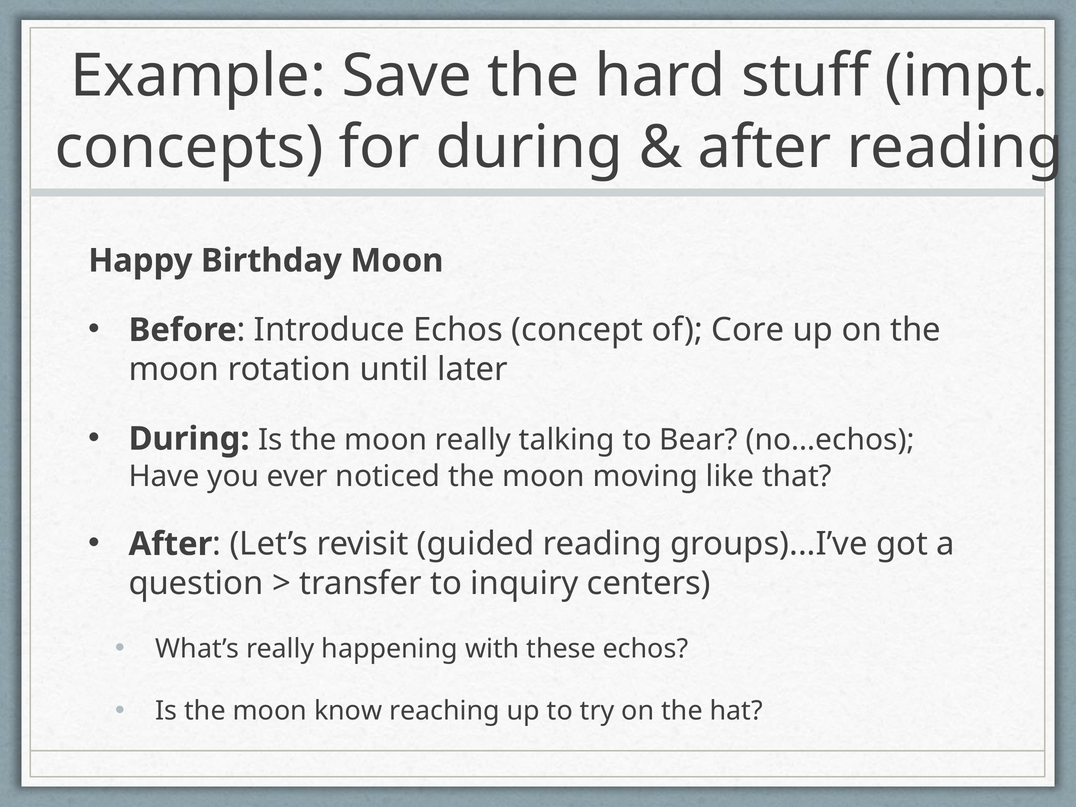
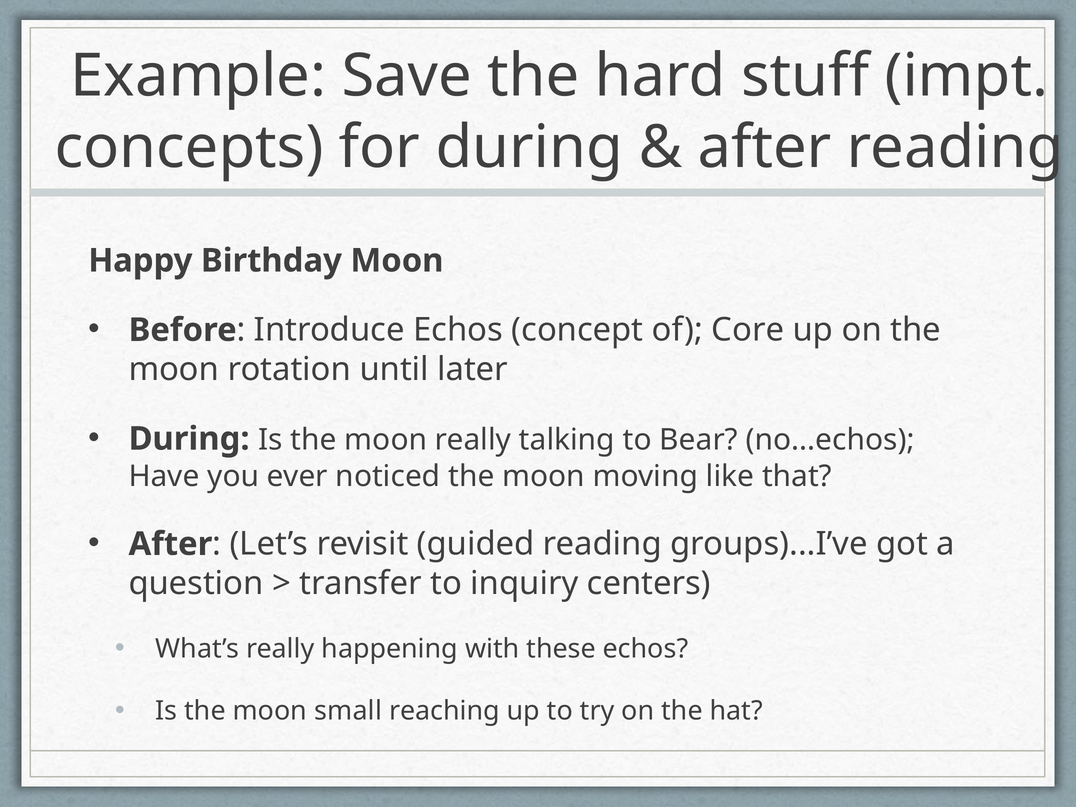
know: know -> small (348, 711)
